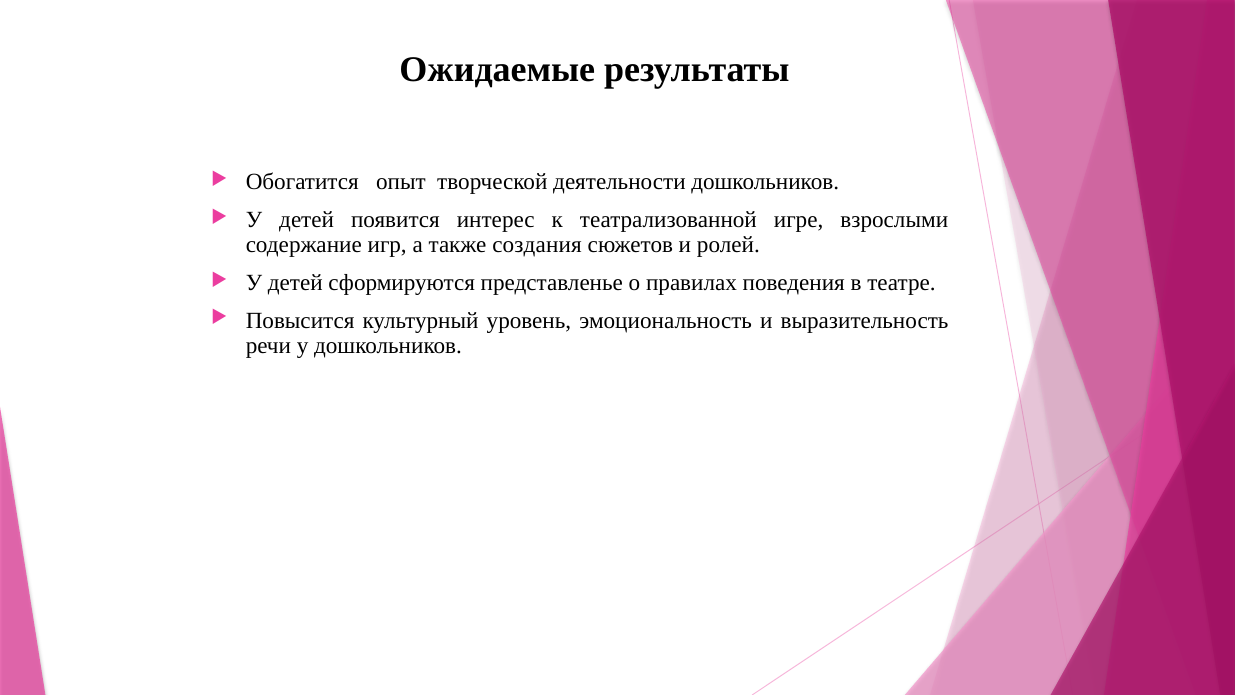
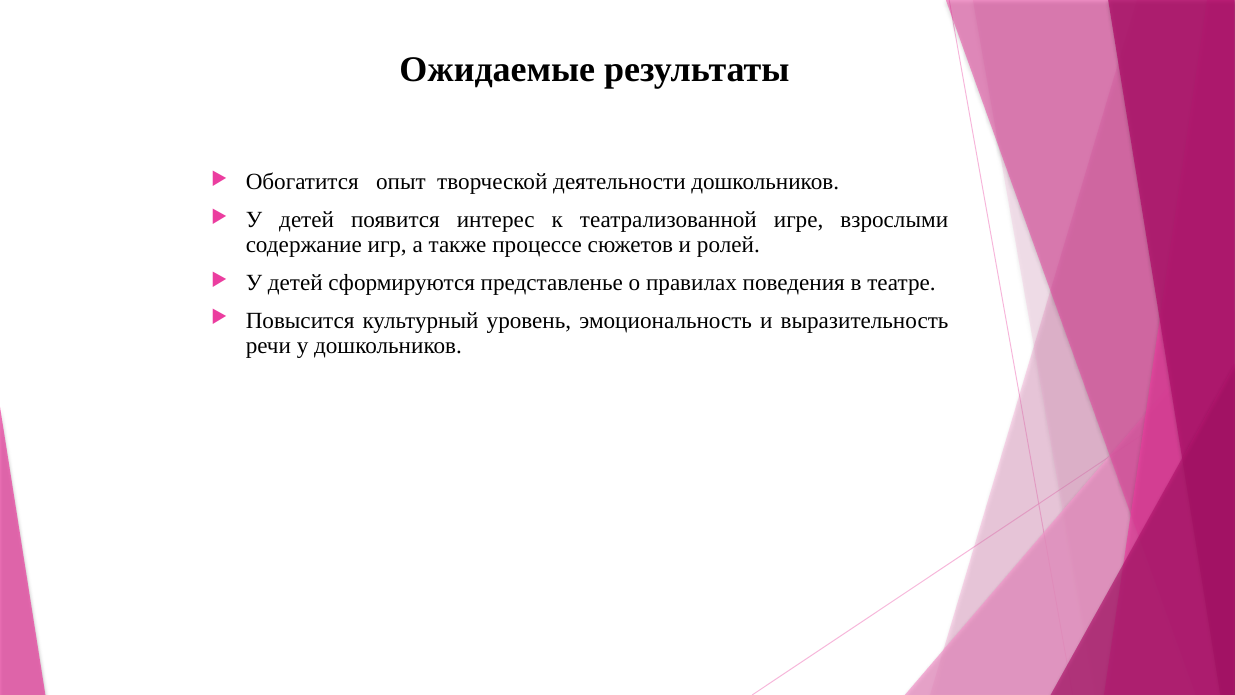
создания: создания -> процессе (537, 245)
